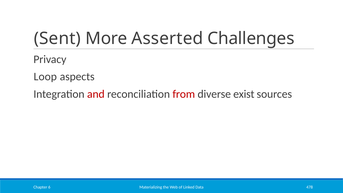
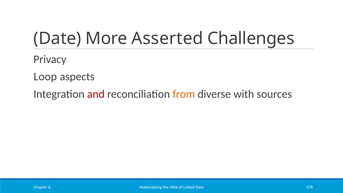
Sent: Sent -> Date (57, 38)
from colour: red -> orange (184, 94)
exist: exist -> with (244, 94)
